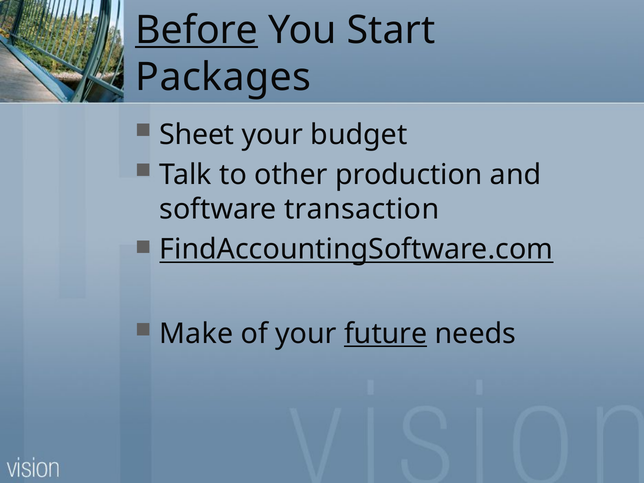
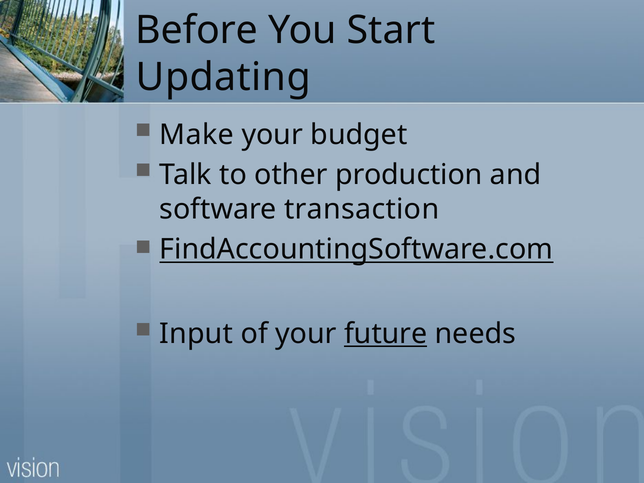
Before underline: present -> none (197, 30)
Packages: Packages -> Updating (223, 77)
Sheet: Sheet -> Make (197, 135)
Make: Make -> Input (196, 334)
